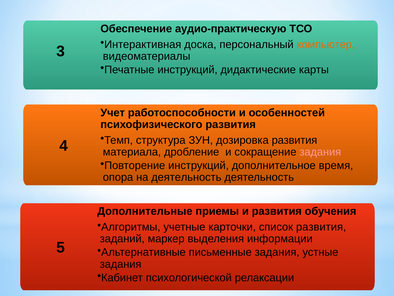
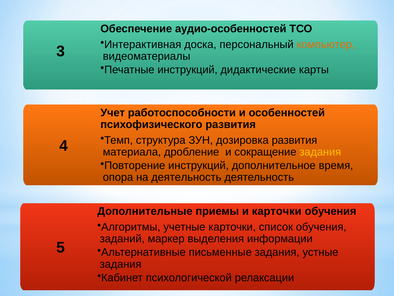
аудио-практическую: аудио-практическую -> аудио-особенностей (231, 29)
задания colour: pink -> yellow (320, 152)
и развития: развития -> карточки (277, 211)
список развития: развития -> обучения (321, 227)
